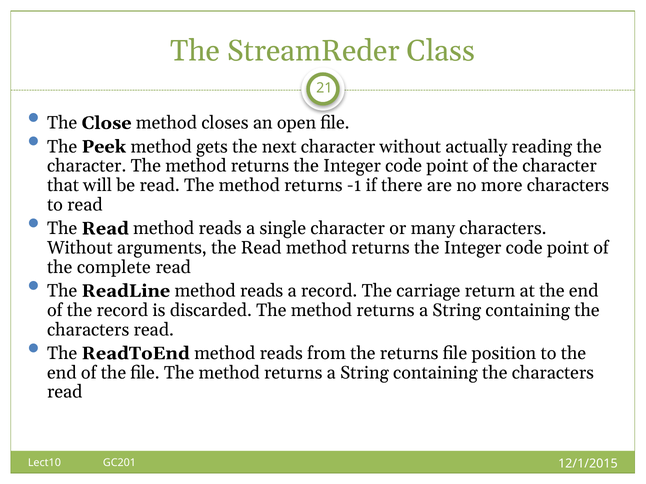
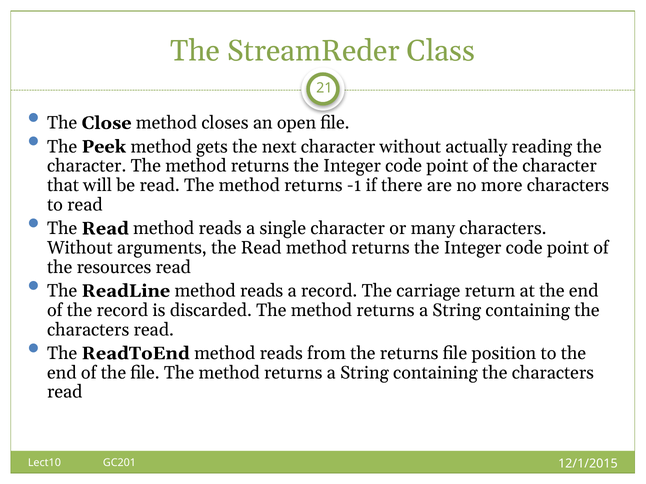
complete: complete -> resources (114, 267)
